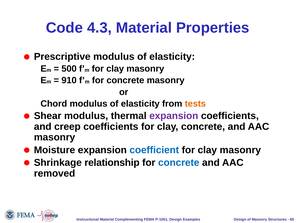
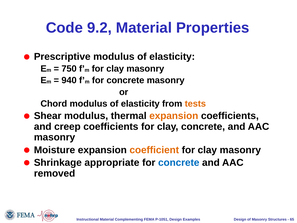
4.3: 4.3 -> 9.2 (99, 28)
500: 500 -> 750 (69, 69)
910: 910 -> 940 (69, 80)
expansion colour: purple -> orange (174, 116)
coefficient colour: blue -> orange (154, 150)
relationship: relationship -> appropriate (112, 162)
